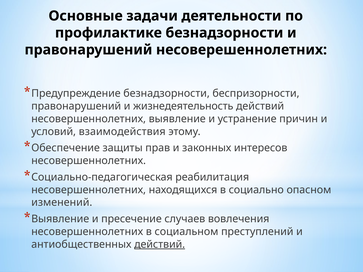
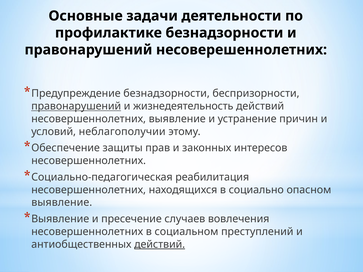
правонарушений underline: none -> present (76, 106)
взаимодействия: взаимодействия -> неблагополучии (122, 132)
изменений: изменений -> выявление (62, 203)
